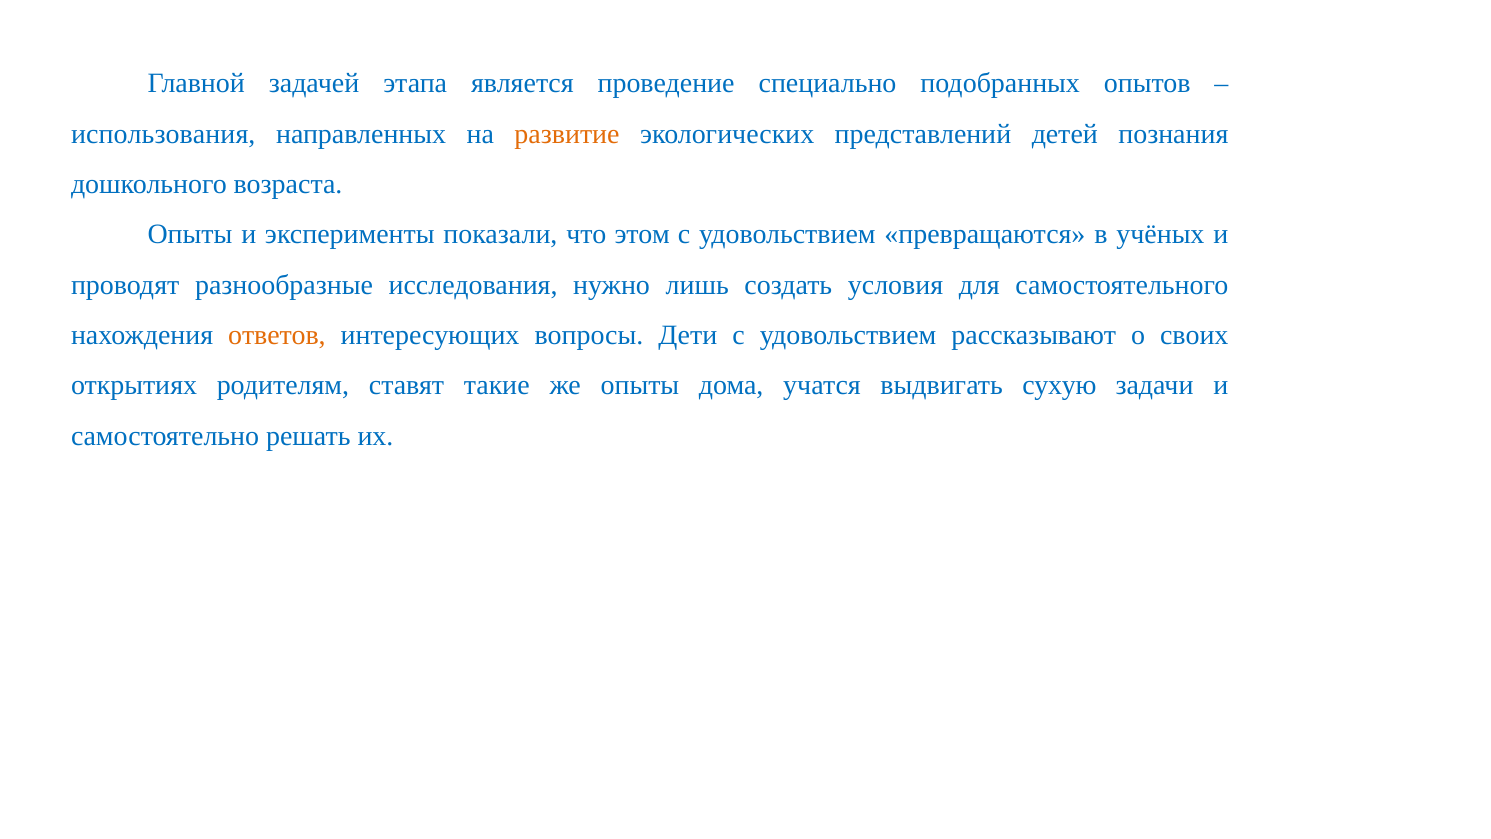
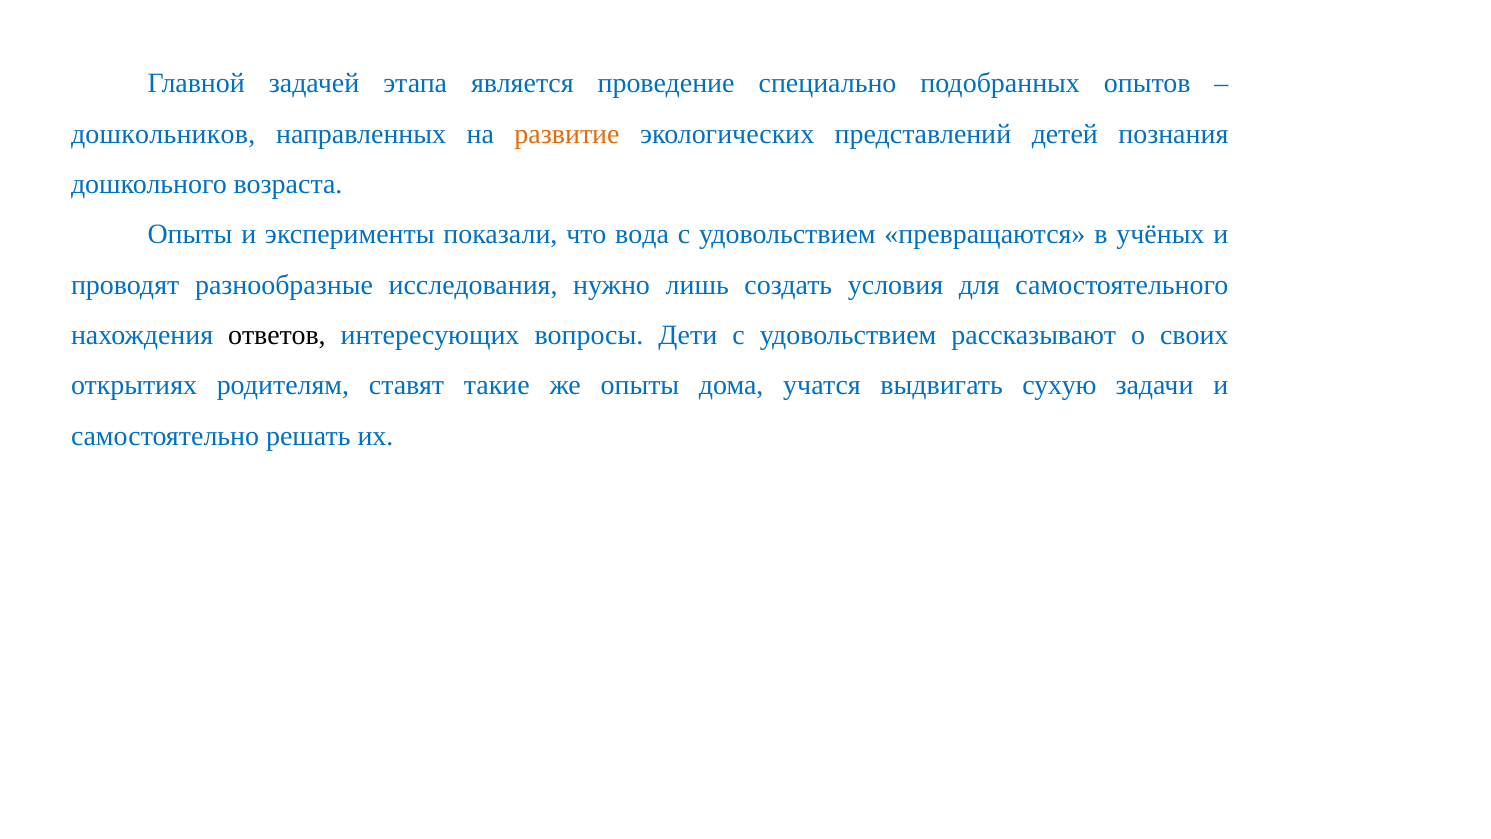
использования: использования -> дошкольников (163, 134)
этом: этом -> вода (642, 234)
ответов colour: orange -> black (277, 335)
